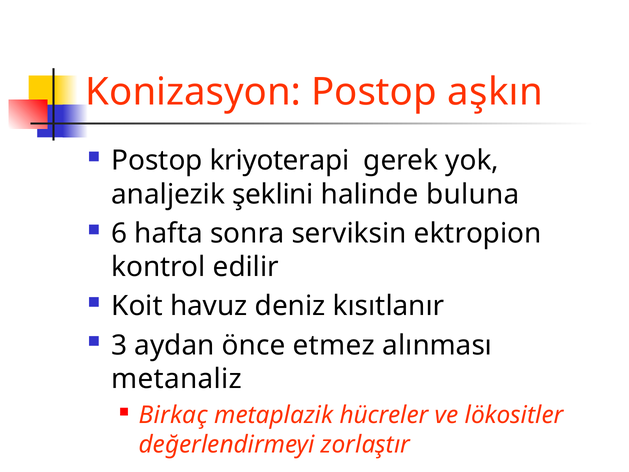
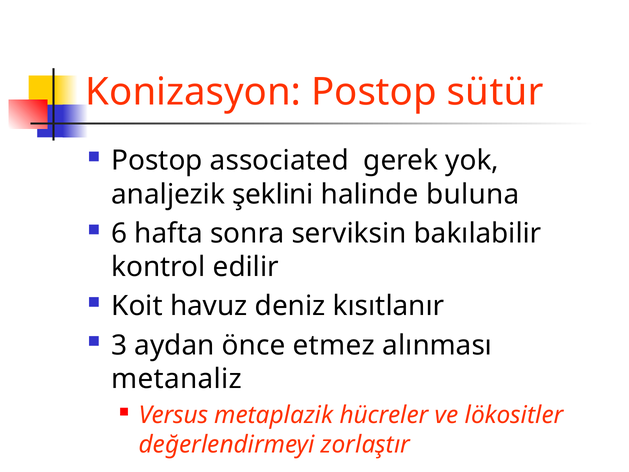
aşkın: aşkın -> sütür (495, 92)
kriyoterapi: kriyoterapi -> associated (279, 161)
ektropion: ektropion -> bakılabilir (478, 233)
Birkaç: Birkaç -> Versus (173, 415)
